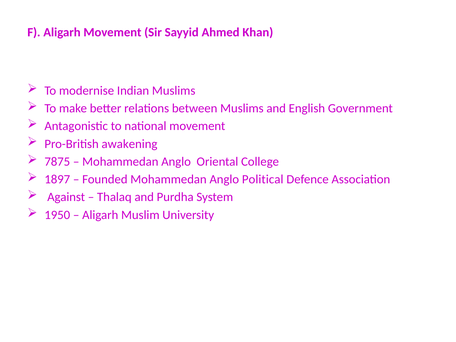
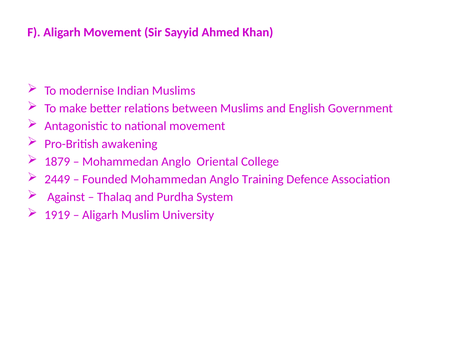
7875: 7875 -> 1879 (57, 162)
1897: 1897 -> 2449 (57, 179)
Political: Political -> Training (263, 179)
1950: 1950 -> 1919 (57, 215)
